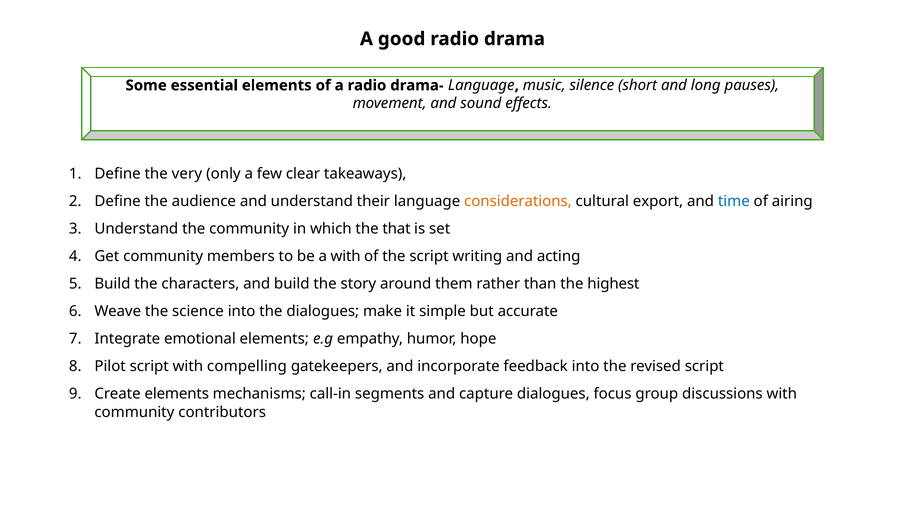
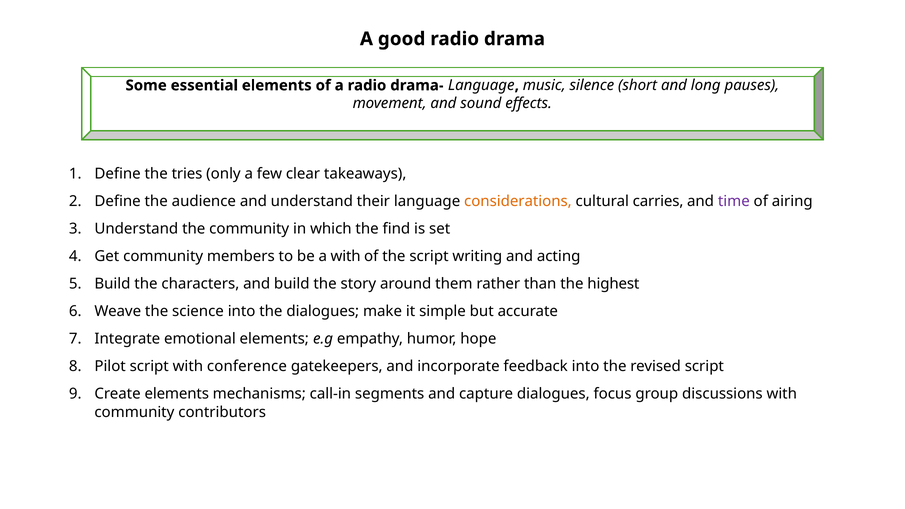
very: very -> tries (187, 174)
export: export -> carries (658, 202)
time colour: blue -> purple (734, 202)
that: that -> find (396, 229)
compelling: compelling -> conference (247, 367)
